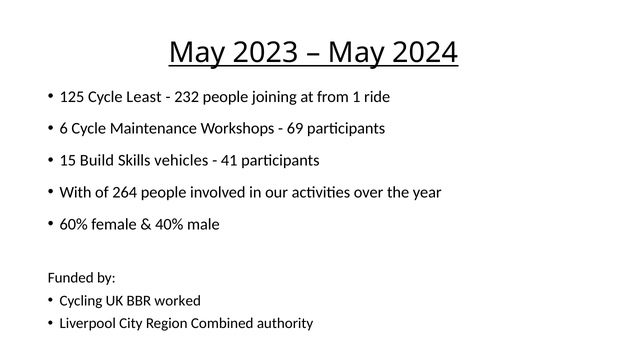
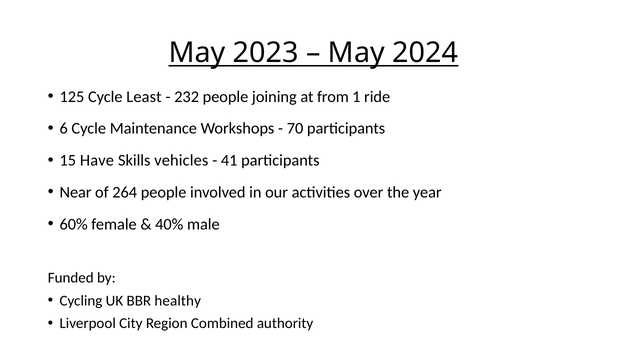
69: 69 -> 70 (295, 129)
Build: Build -> Have (97, 161)
With: With -> Near (76, 193)
worked: worked -> healthy (178, 301)
